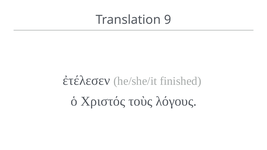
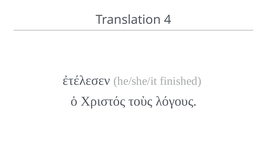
9: 9 -> 4 (168, 20)
